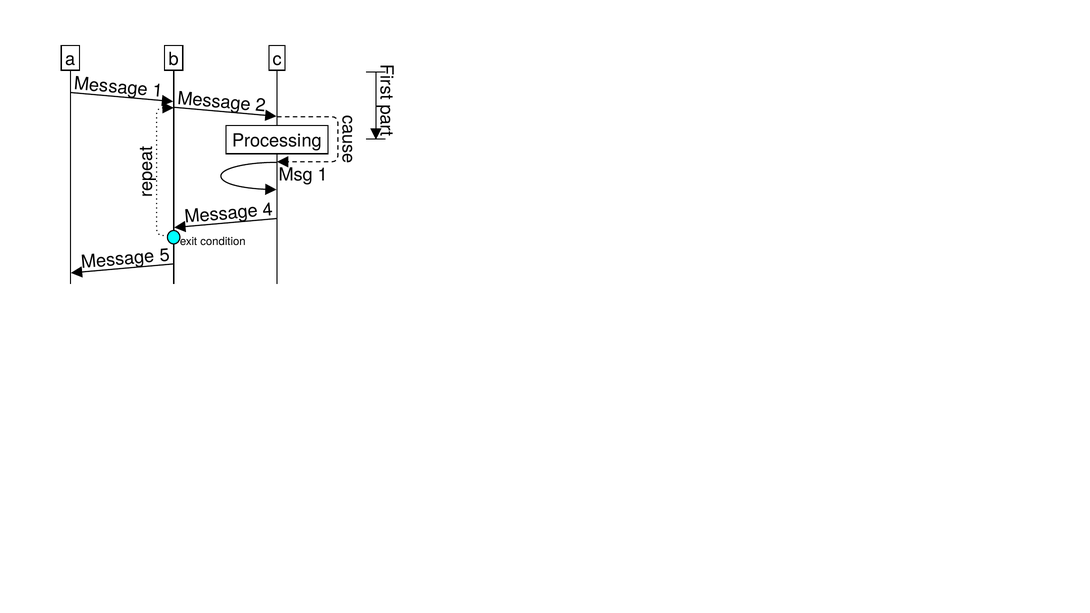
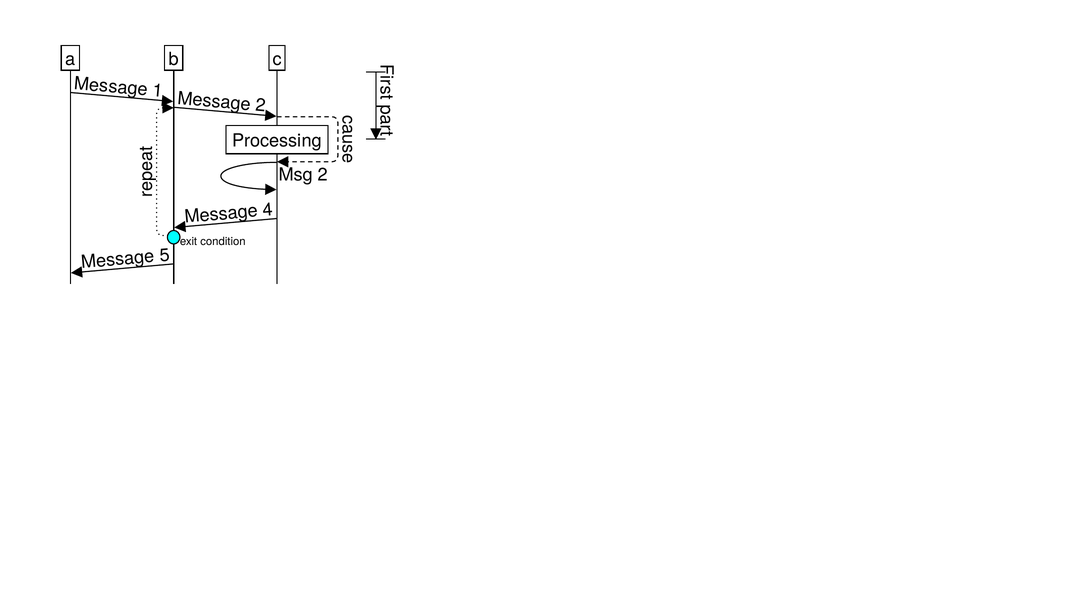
Msg 1: 1 -> 2 (323, 175)
